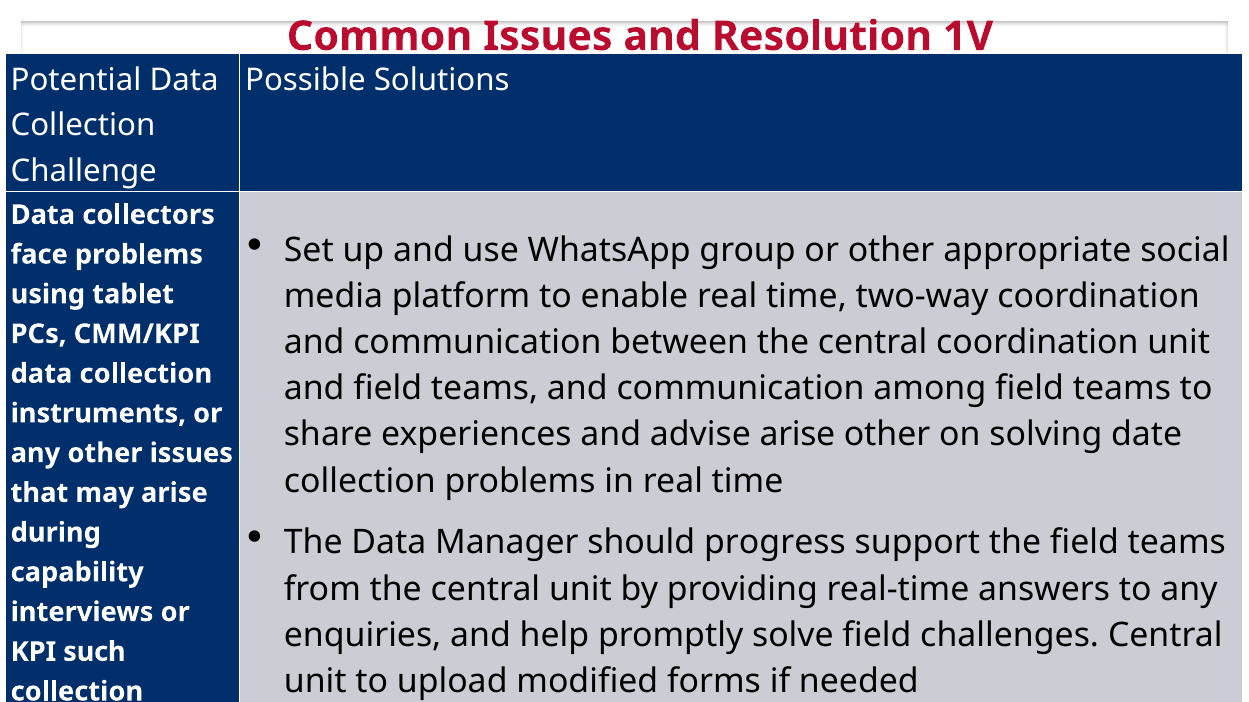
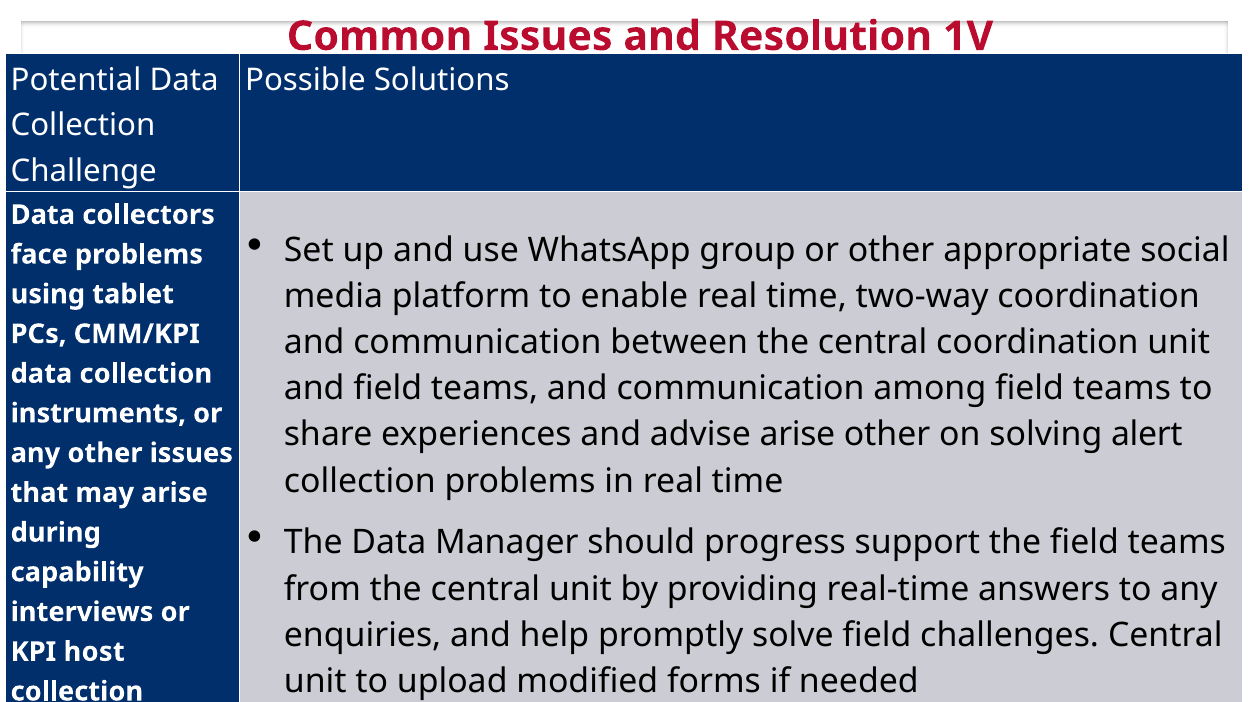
date: date -> alert (1147, 435)
such: such -> host (94, 652)
